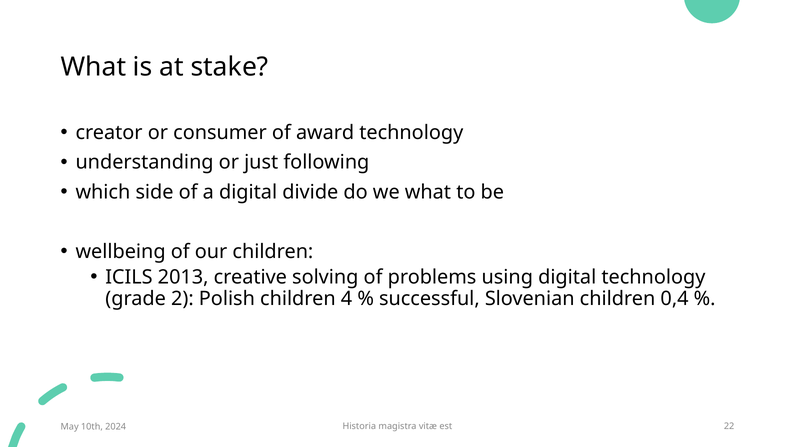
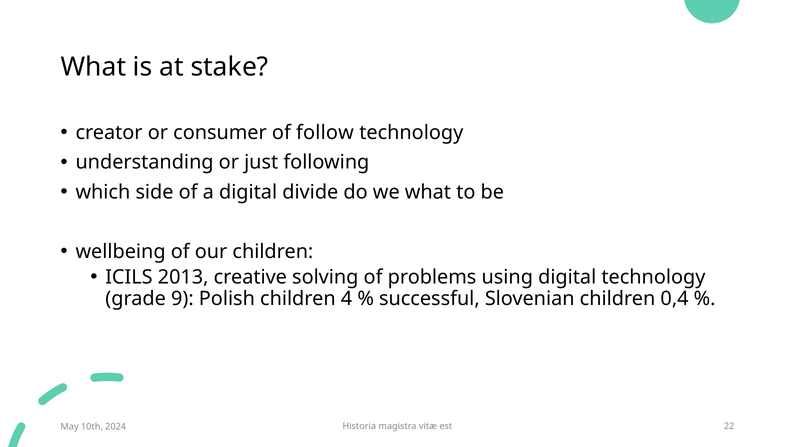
award: award -> follow (325, 133)
2: 2 -> 9 (182, 299)
